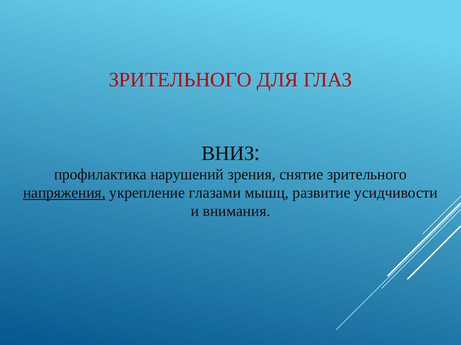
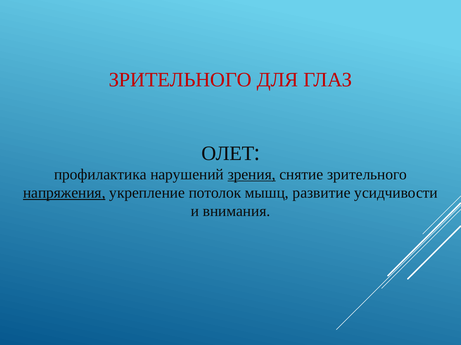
ВНИЗ: ВНИЗ -> ОЛЕТ (228, 154)
зрения underline: none -> present (252, 175)
глазами: глазами -> потолок (215, 193)
